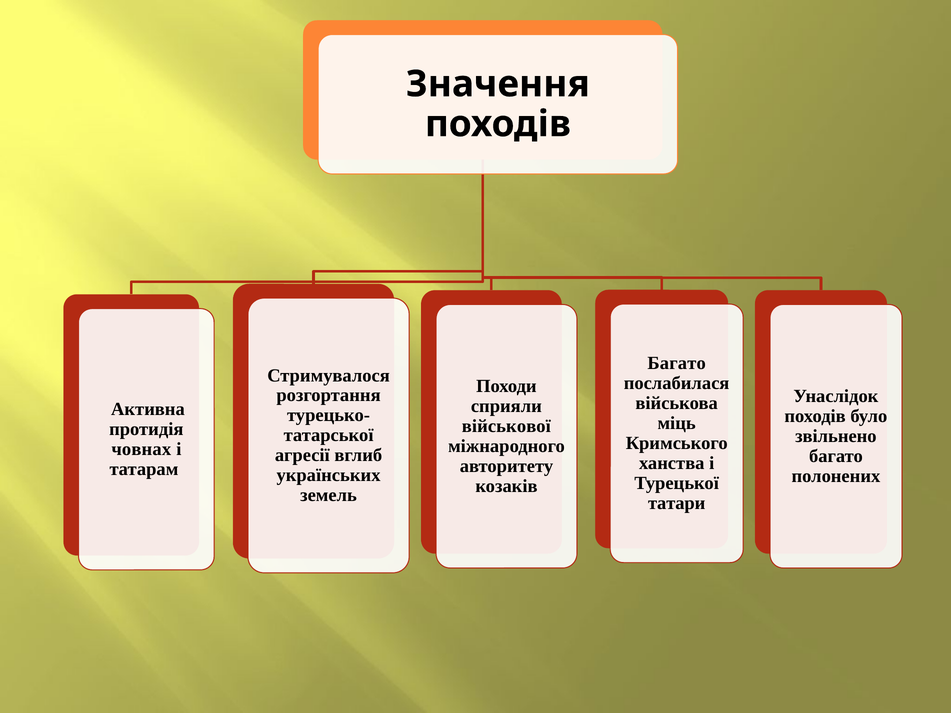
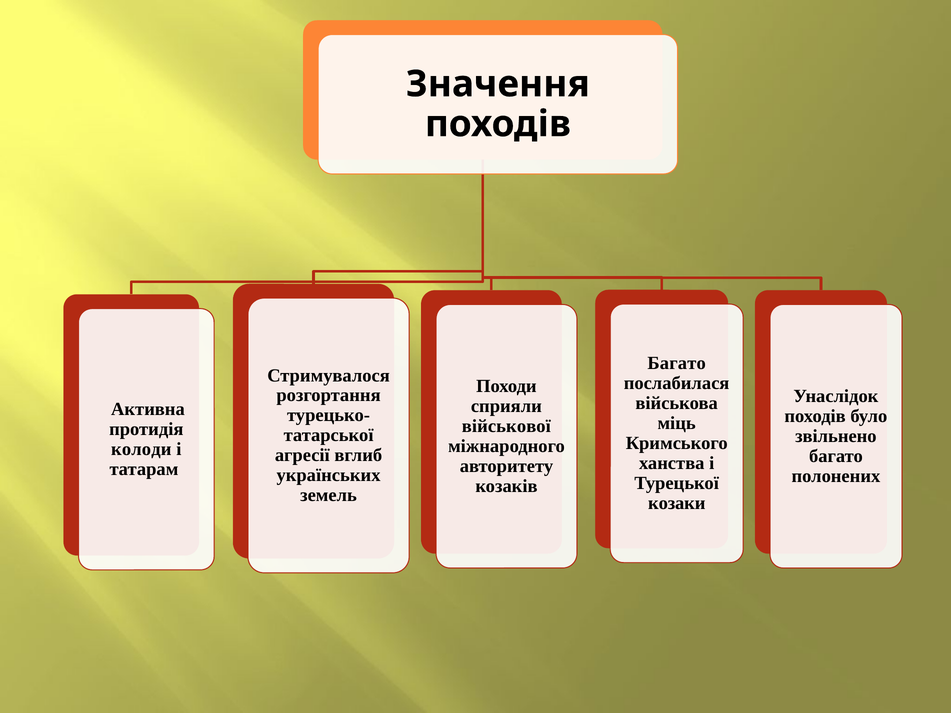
човнах: човнах -> колоди (141, 449)
татари: татари -> козаки (677, 503)
